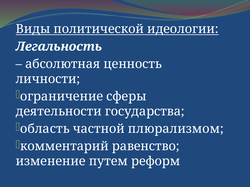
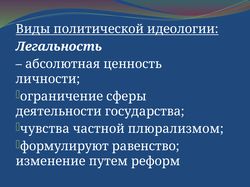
область: область -> чувства (45, 129)
комментарий: комментарий -> формулируют (64, 147)
